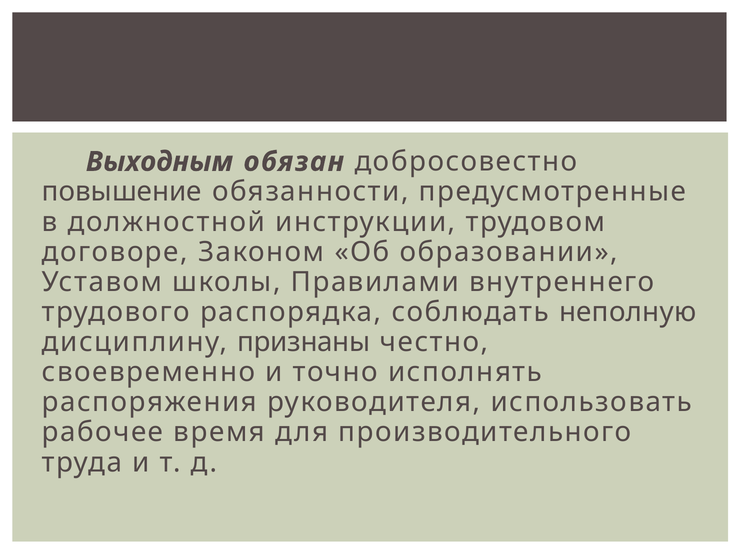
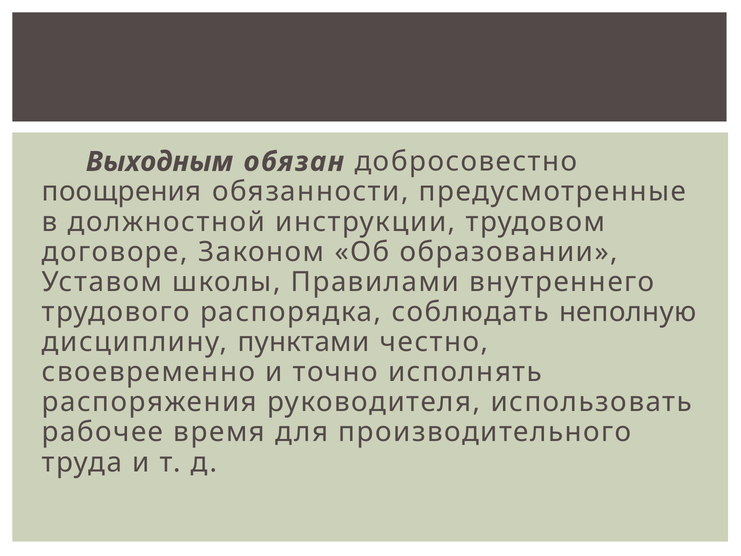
повышение: повышение -> поощрения (122, 192)
признаны: признаны -> пунктами (303, 342)
